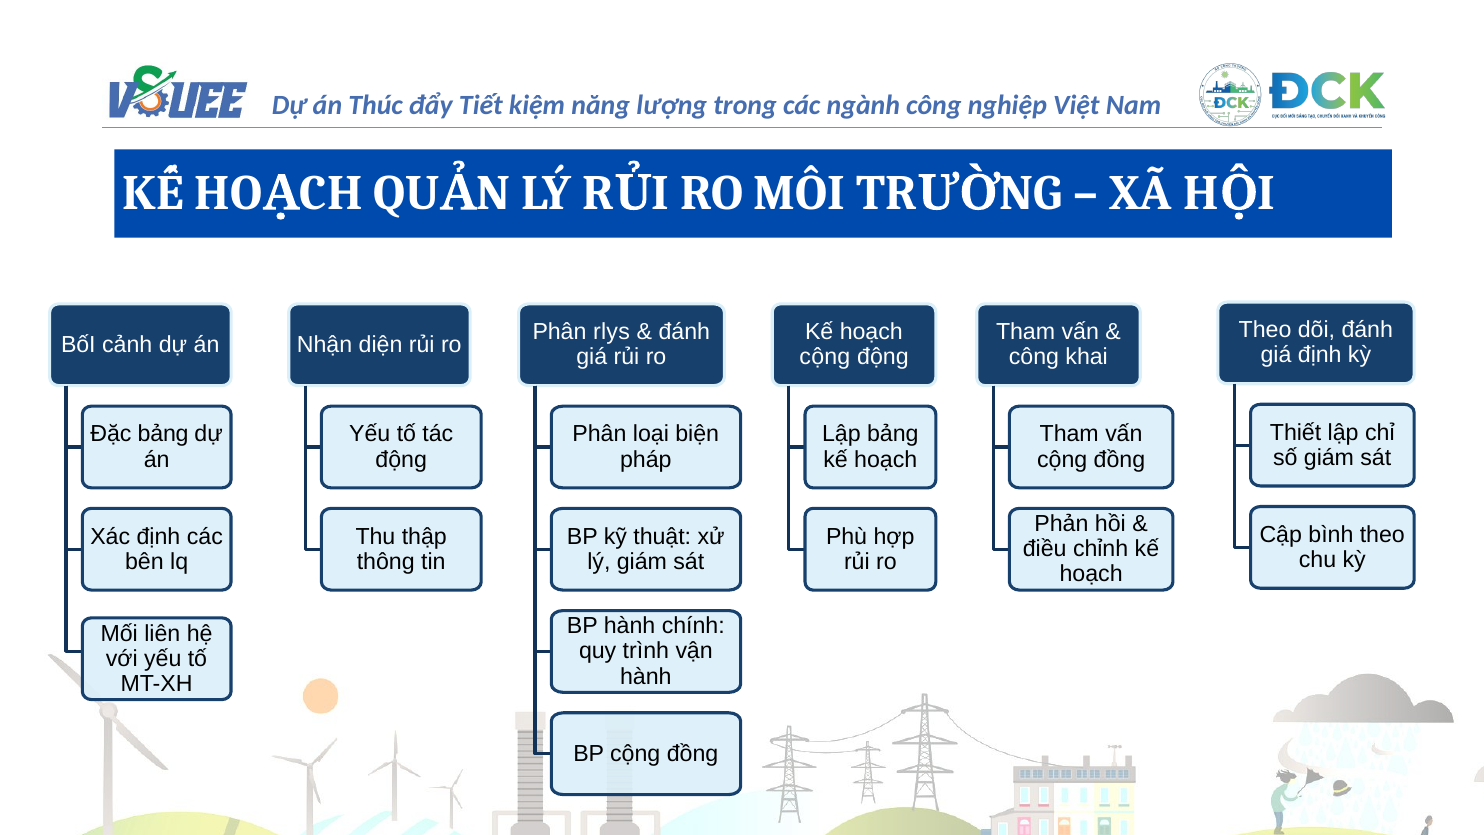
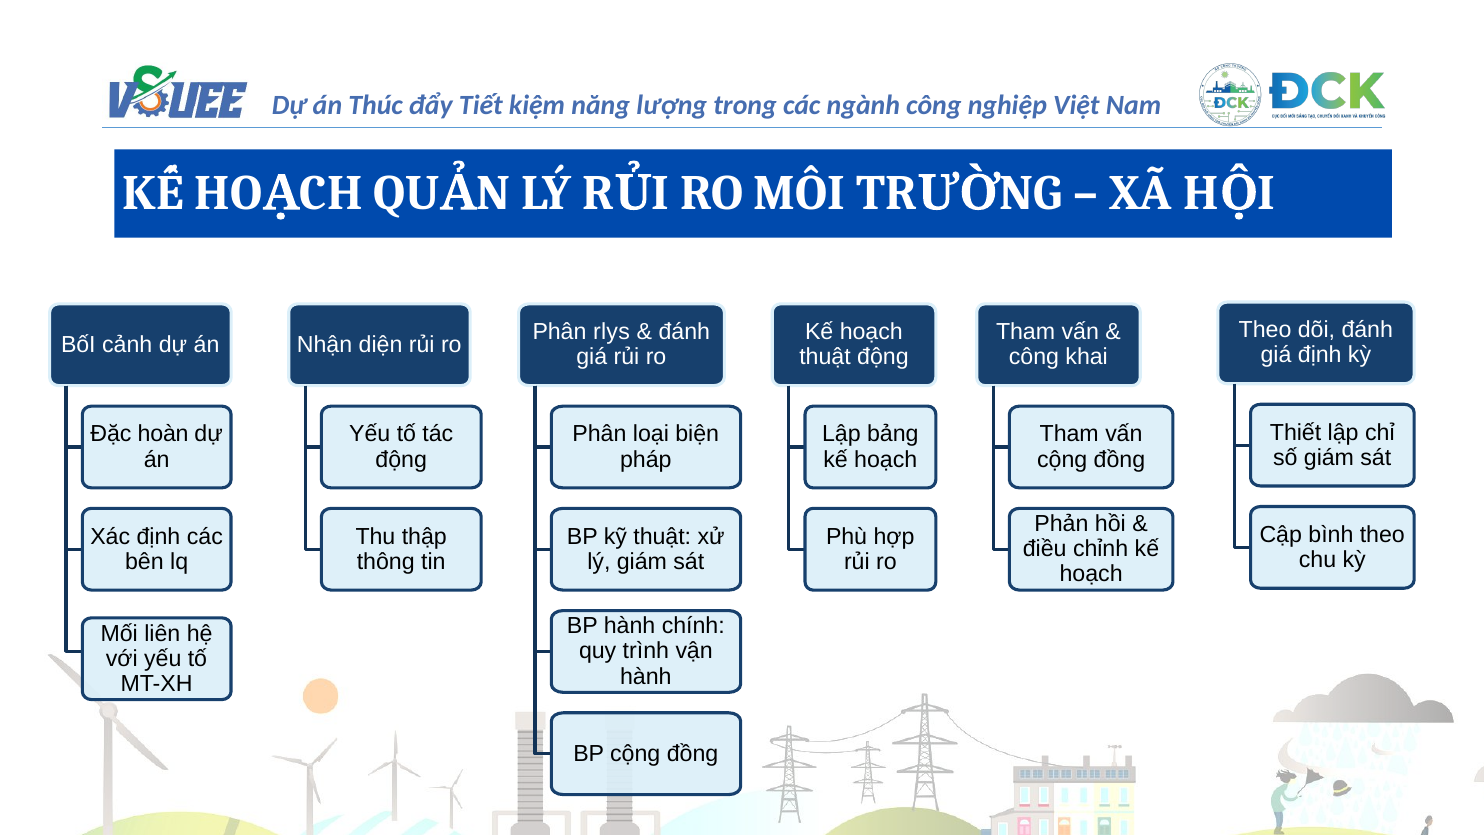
cộng: cộng -> thuật (825, 357)
Đặc bảng: bảng -> hoàn (163, 434)
